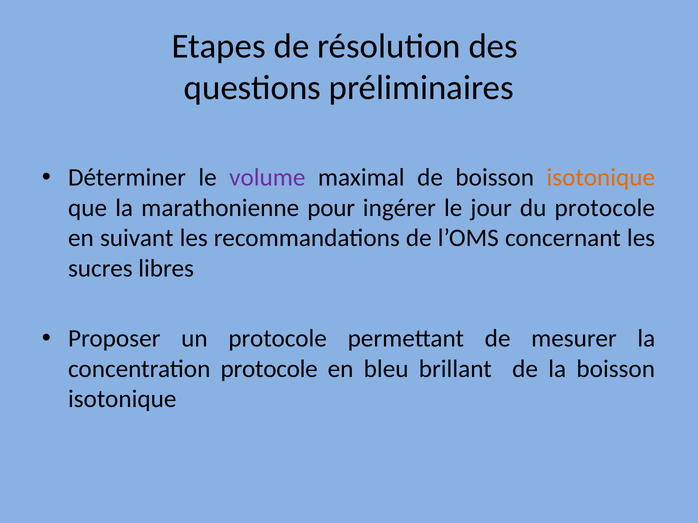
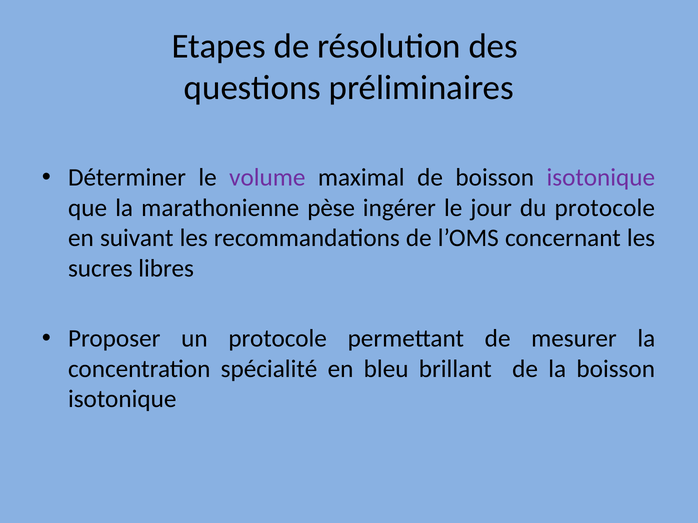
isotonique colour: orange -> purple (601, 178)
pour: pour -> pèse (331, 208)
concentration protocole: protocole -> spécialité (269, 369)
